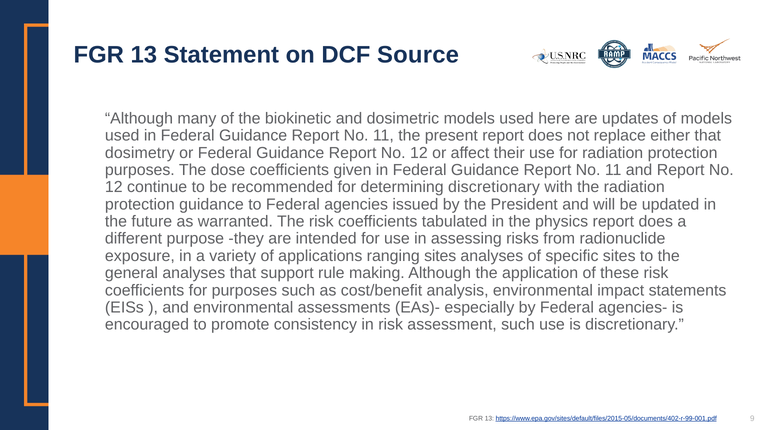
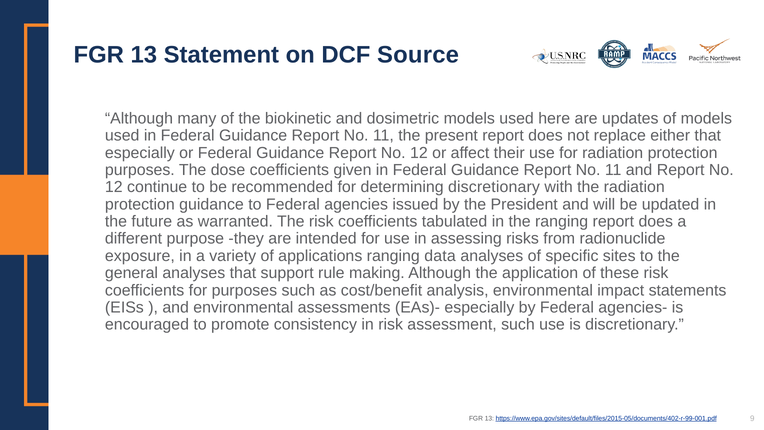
dosimetry: dosimetry -> especially (140, 153)
the physics: physics -> ranging (562, 221)
ranging sites: sites -> data (440, 256)
